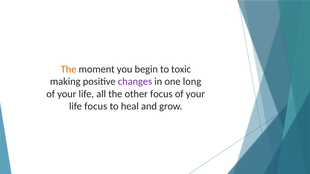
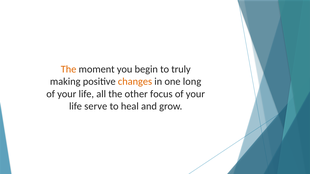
toxic: toxic -> truly (181, 69)
changes colour: purple -> orange (135, 82)
life focus: focus -> serve (96, 107)
